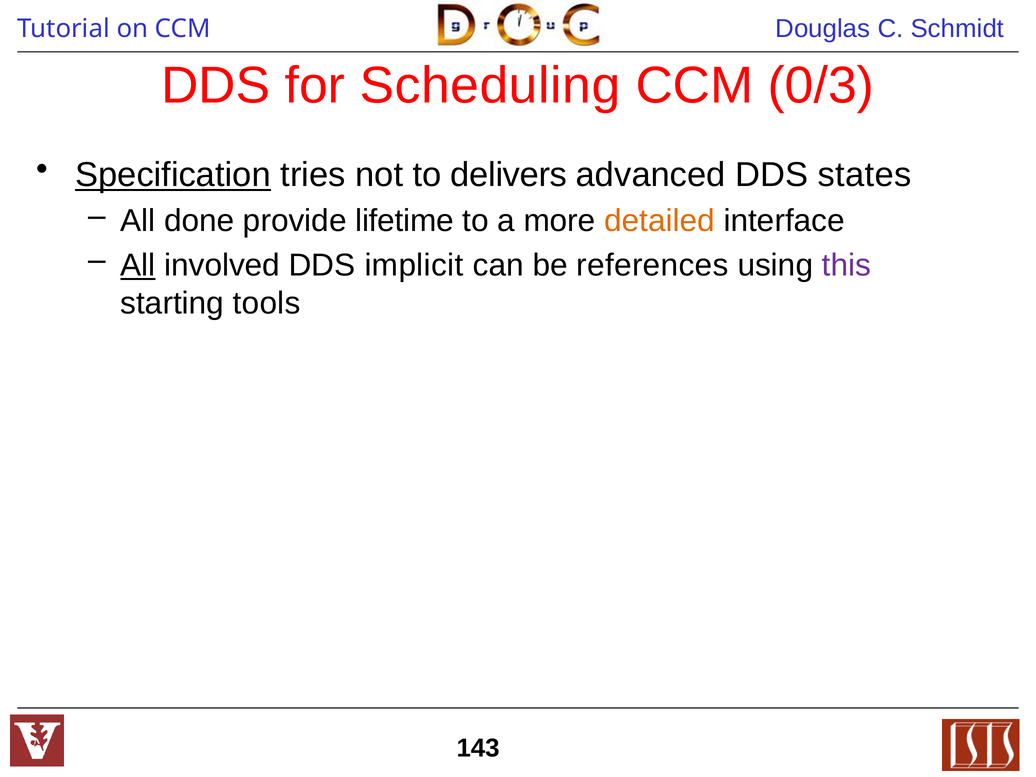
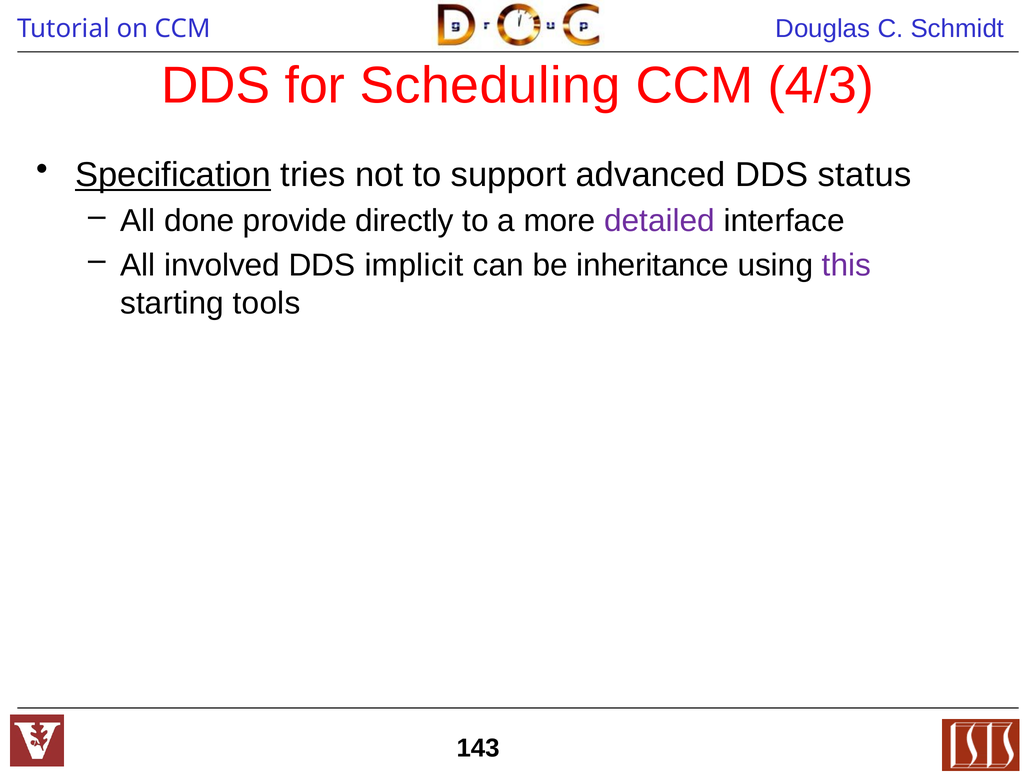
0/3: 0/3 -> 4/3 (821, 86)
delivers: delivers -> support (509, 175)
states: states -> status (865, 175)
lifetime: lifetime -> directly (405, 221)
detailed colour: orange -> purple (660, 221)
All underline: present -> none (138, 265)
references: references -> inheritance (653, 265)
